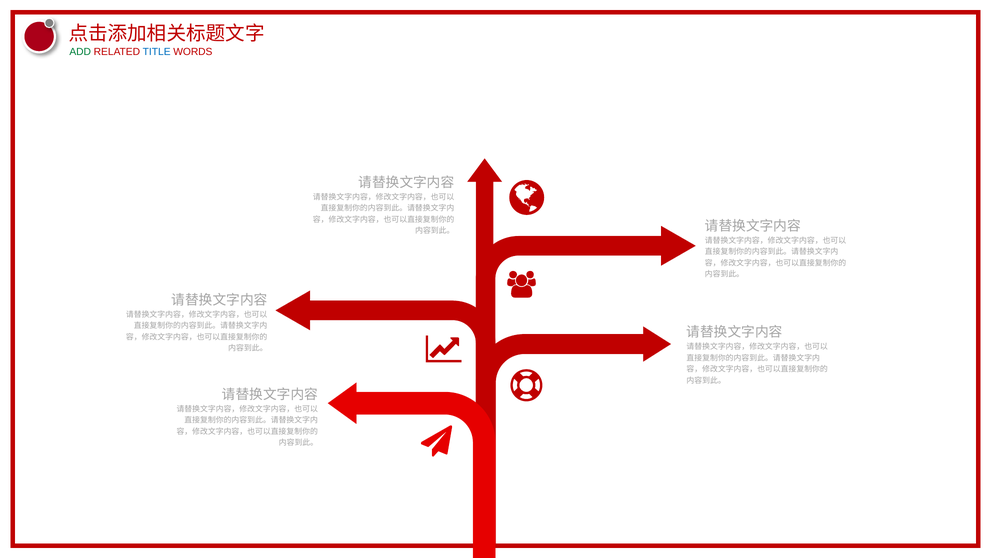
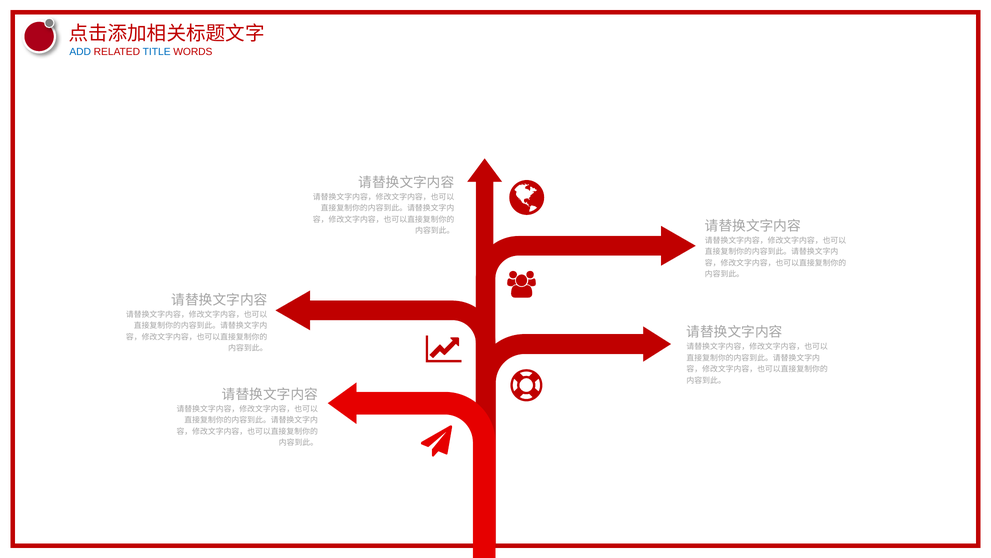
ADD colour: green -> blue (80, 52)
